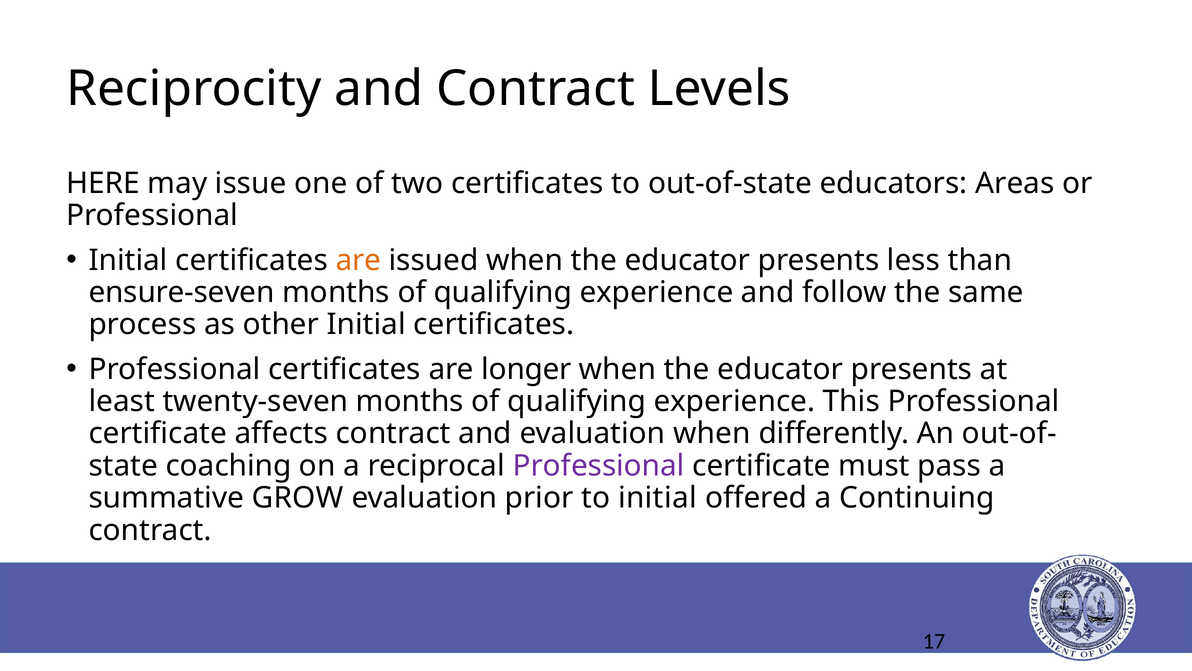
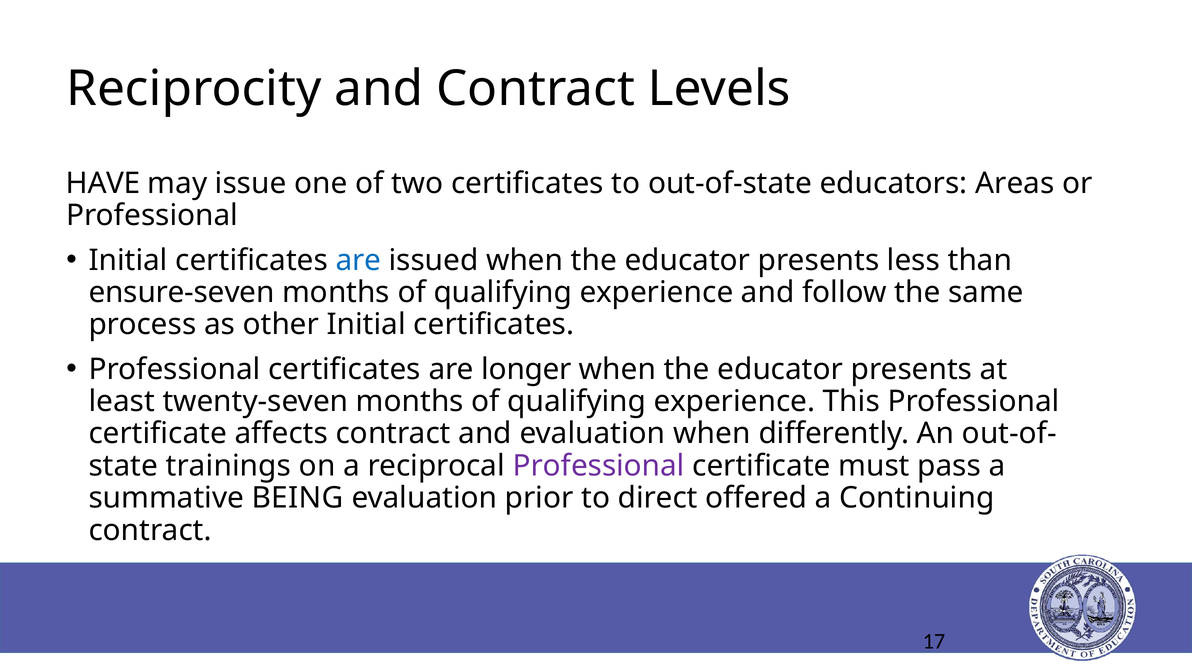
HERE: HERE -> HAVE (103, 183)
are colour: orange -> blue (358, 260)
coaching: coaching -> trainings (228, 465)
GROW: GROW -> BEING (298, 498)
to initial: initial -> direct (658, 498)
